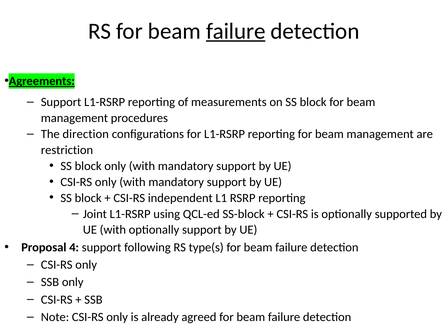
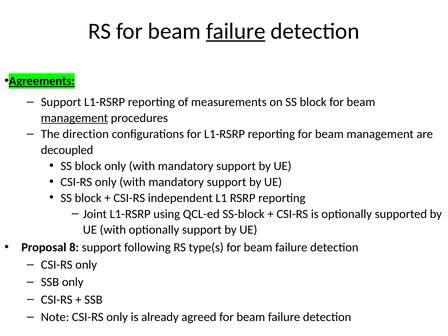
management underline: none -> present (74, 118)
restriction: restriction -> decoupled (67, 150)
4: 4 -> 8 (74, 247)
